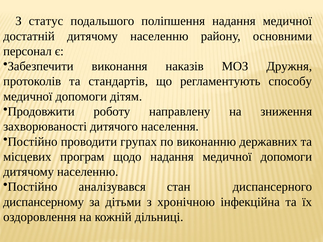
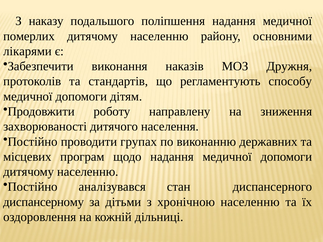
статус: статус -> наказу (46, 21)
достатній: достатній -> померлих (29, 36)
персонал: персонал -> лікарями (27, 51)
хронічною інфекційна: інфекційна -> населенню (250, 202)
